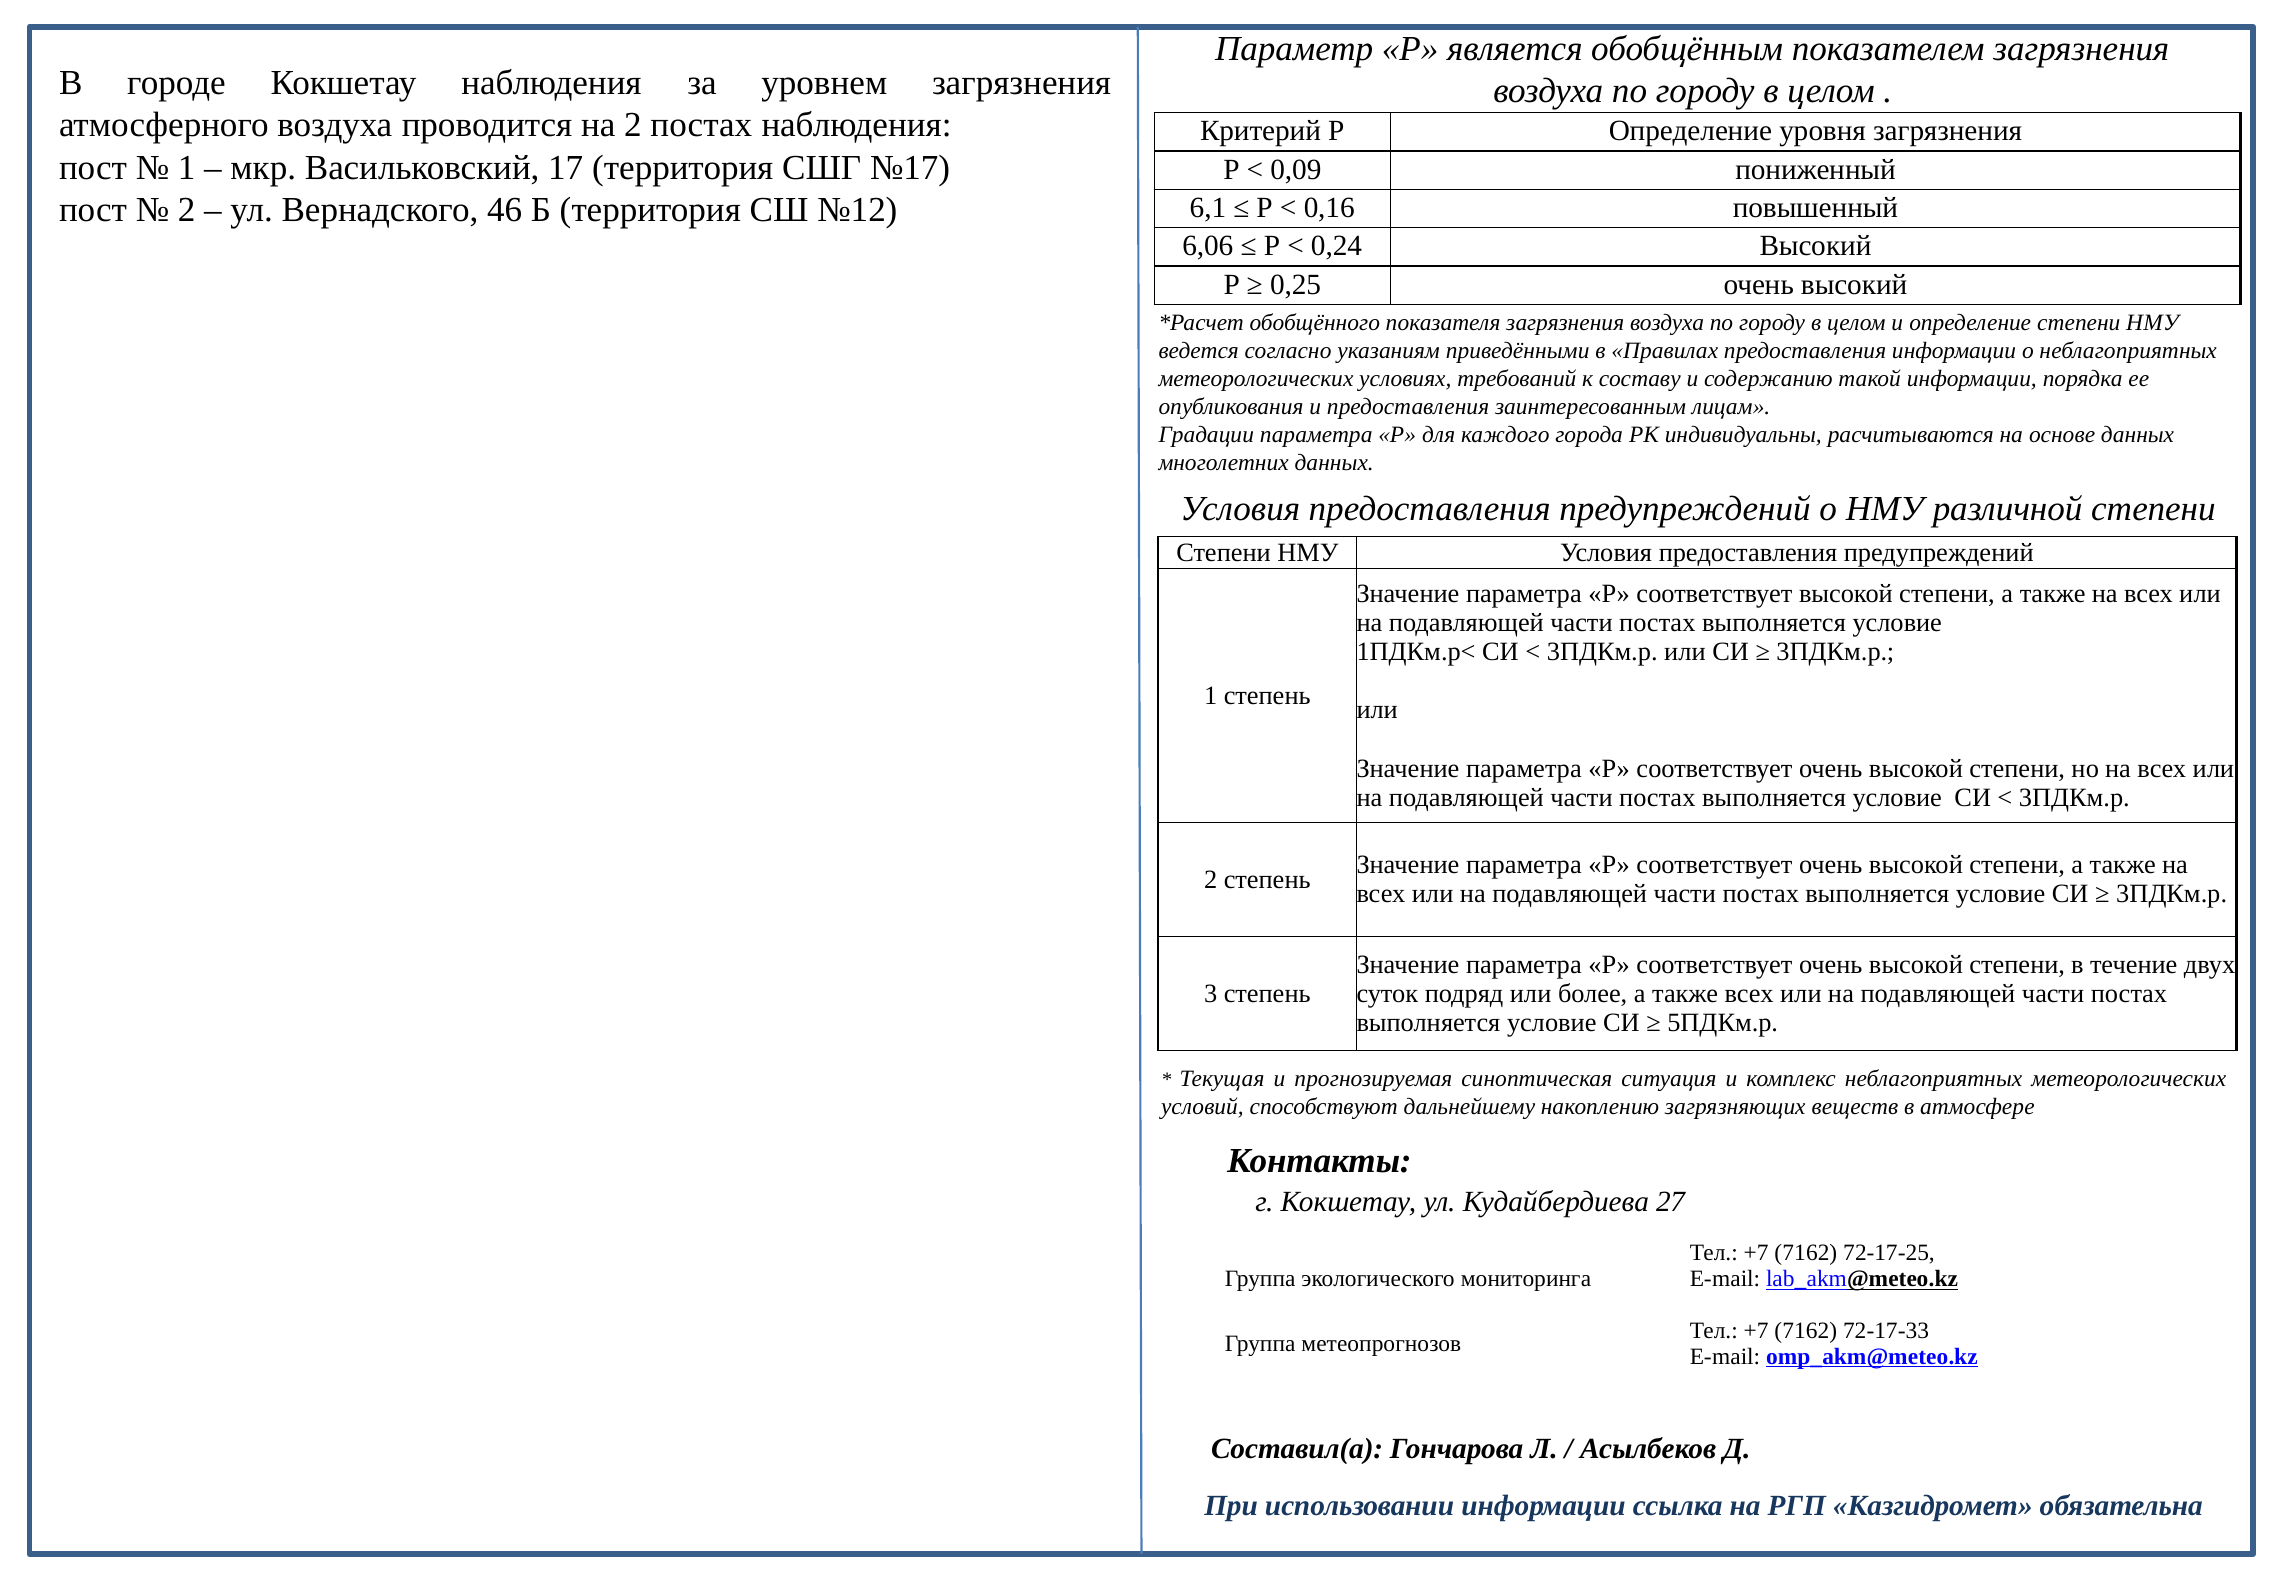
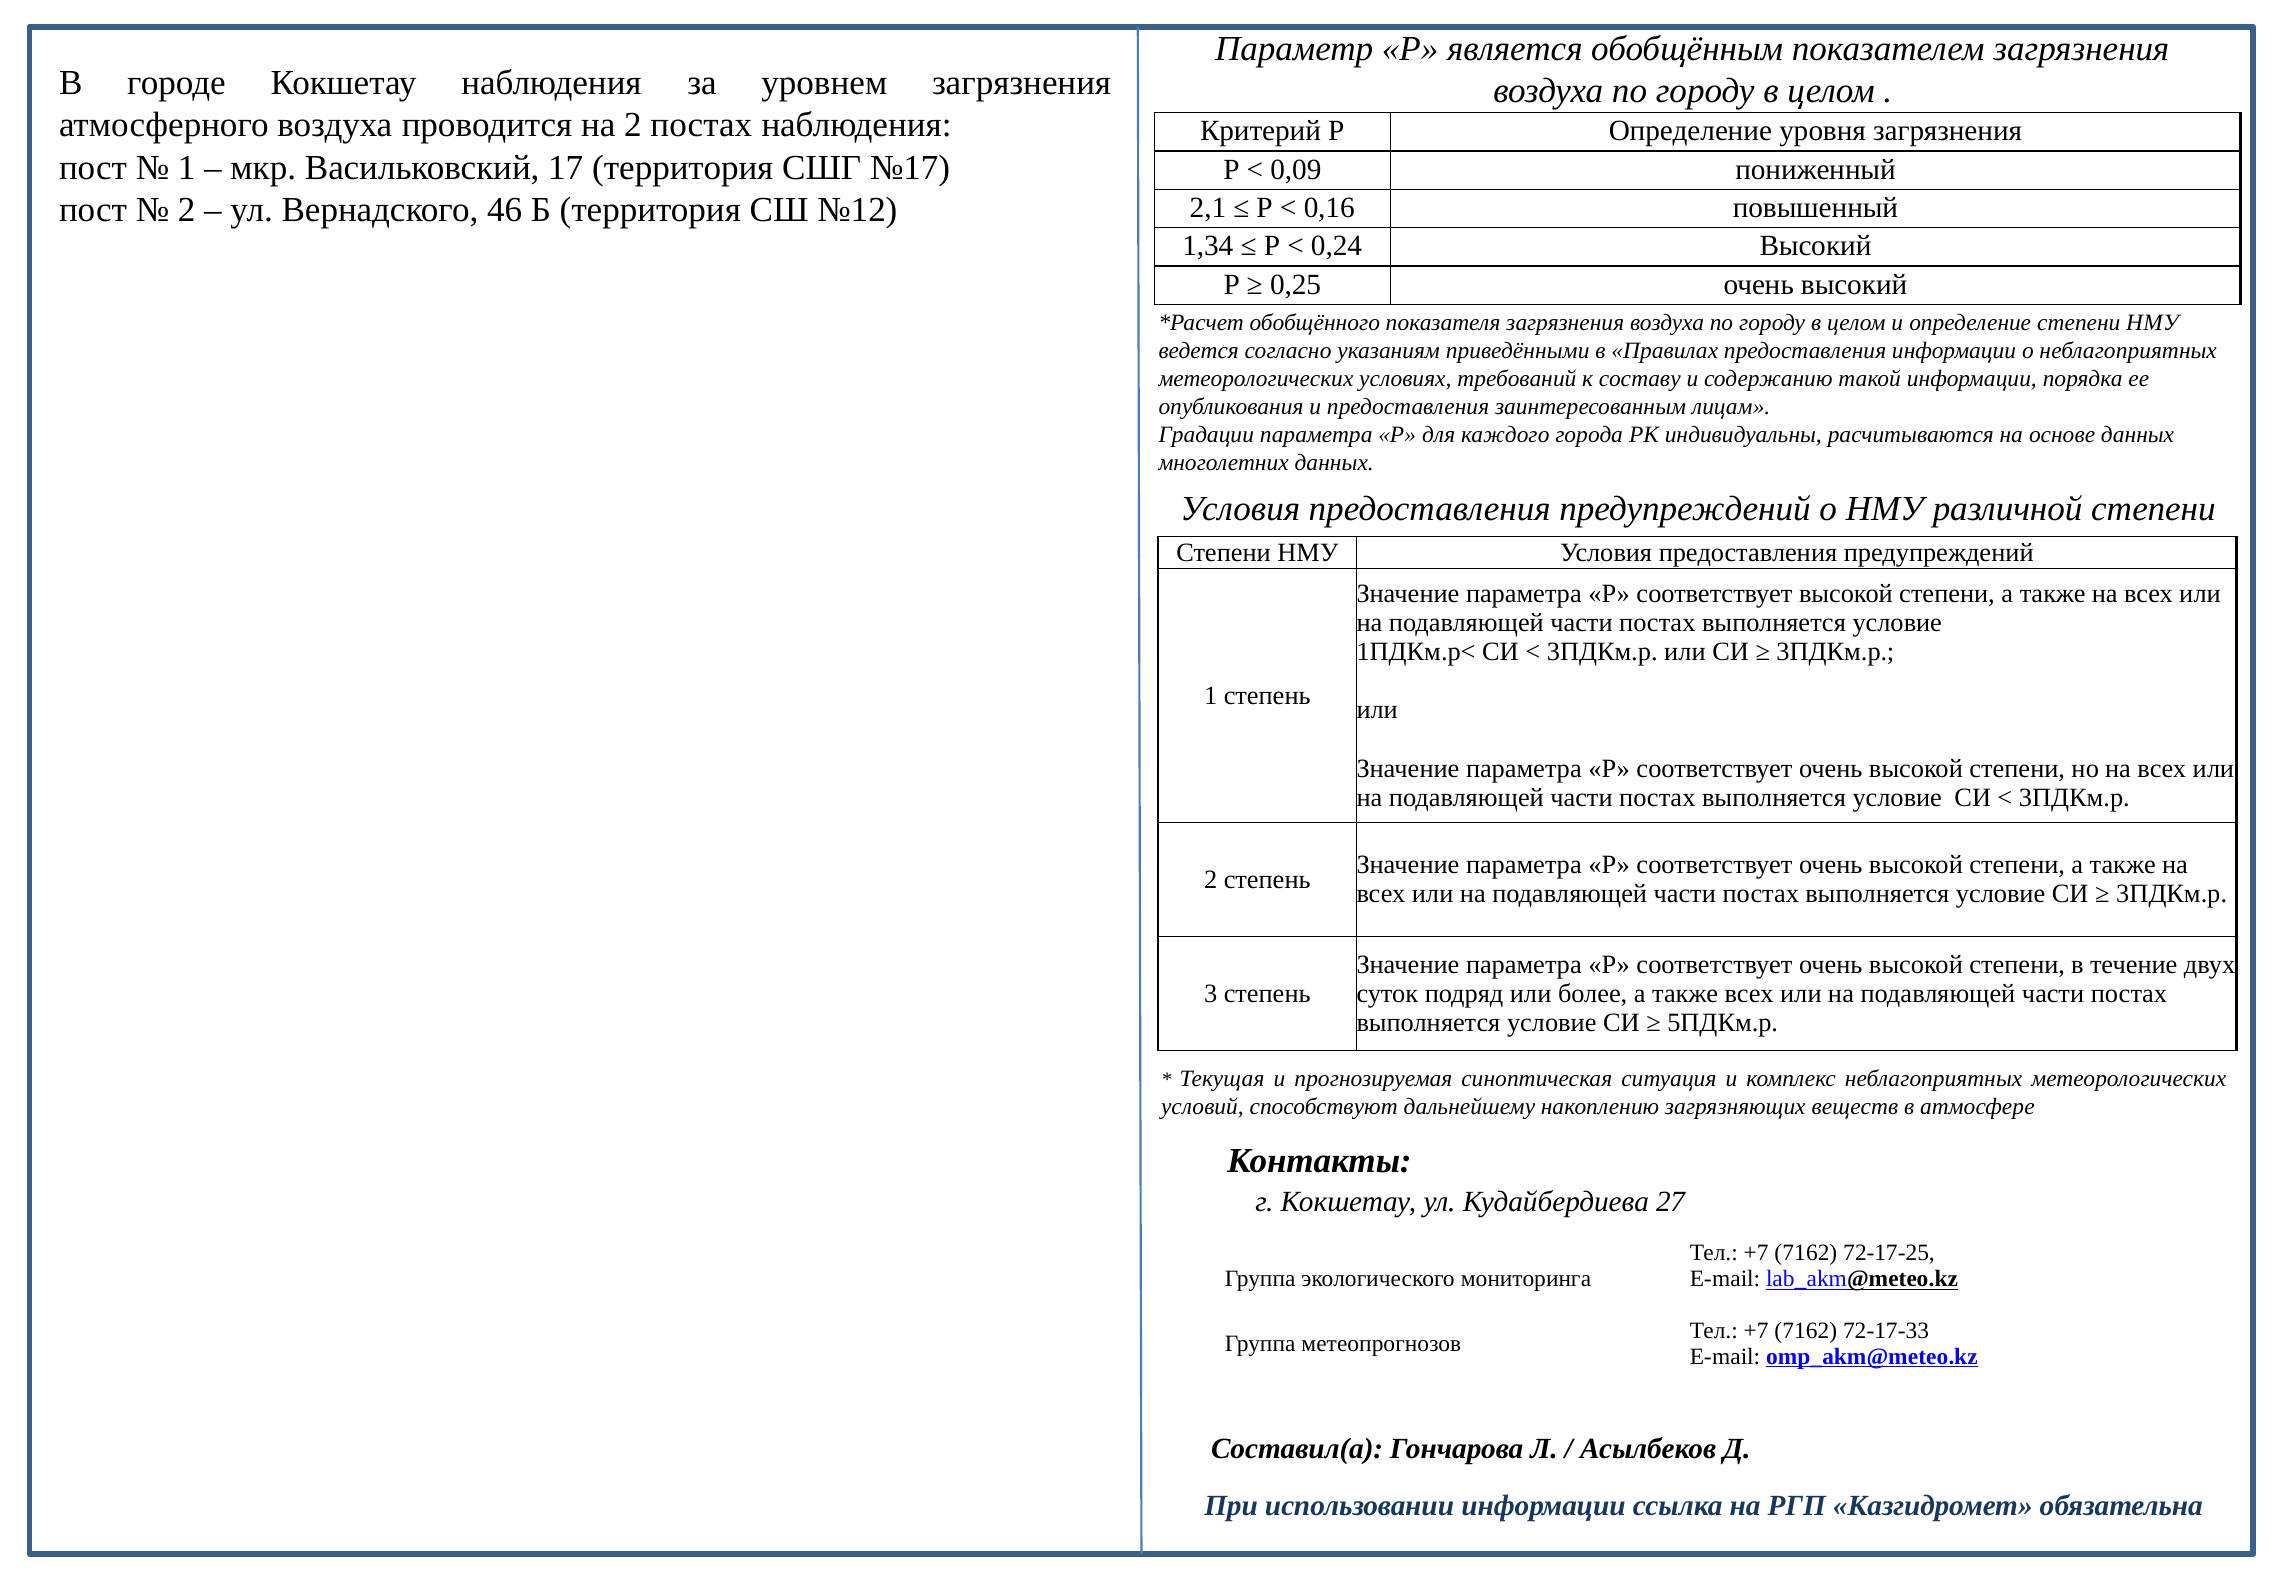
6,1: 6,1 -> 2,1 (1208, 208)
6,06: 6,06 -> 1,34 (1208, 246)
